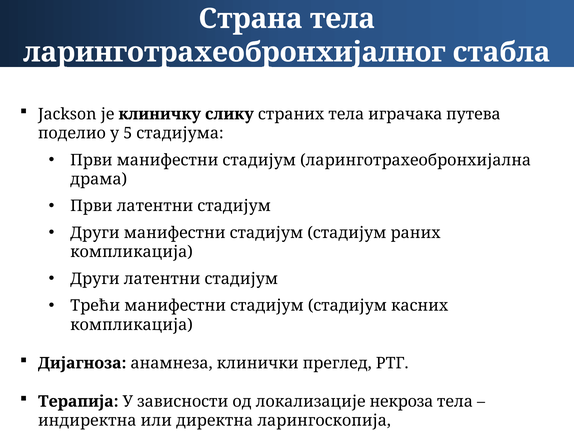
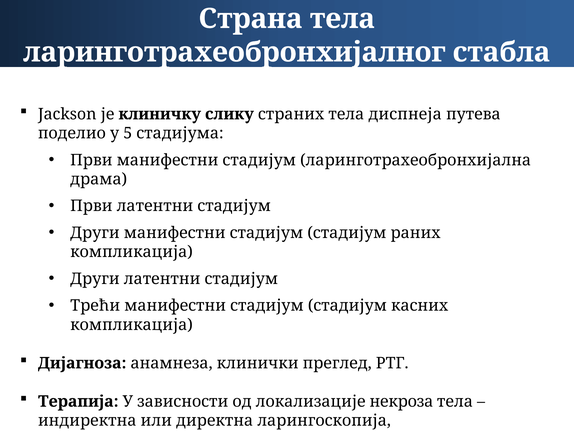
играчака: играчака -> диспнеја (405, 114)
